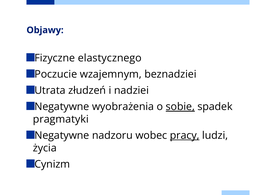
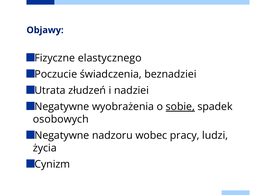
wzajemnym: wzajemnym -> świadczenia (111, 74)
pragmatyki: pragmatyki -> osobowych (61, 119)
pracy underline: present -> none (185, 136)
